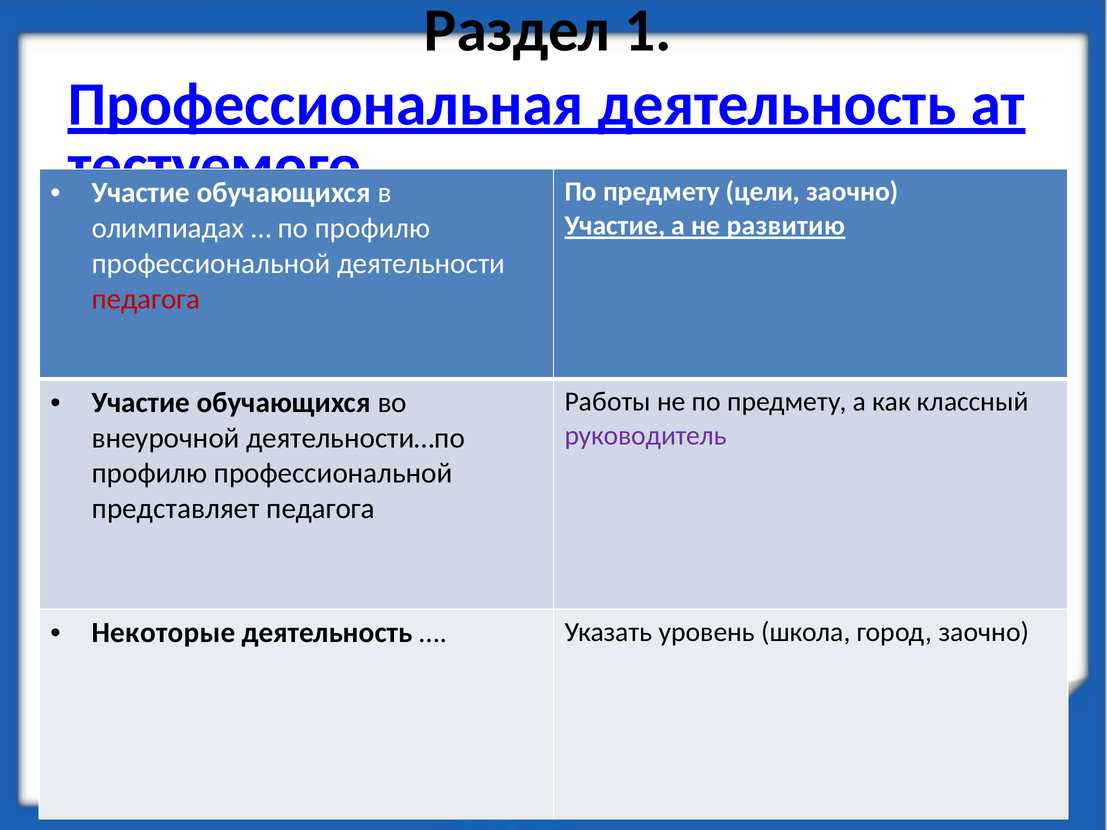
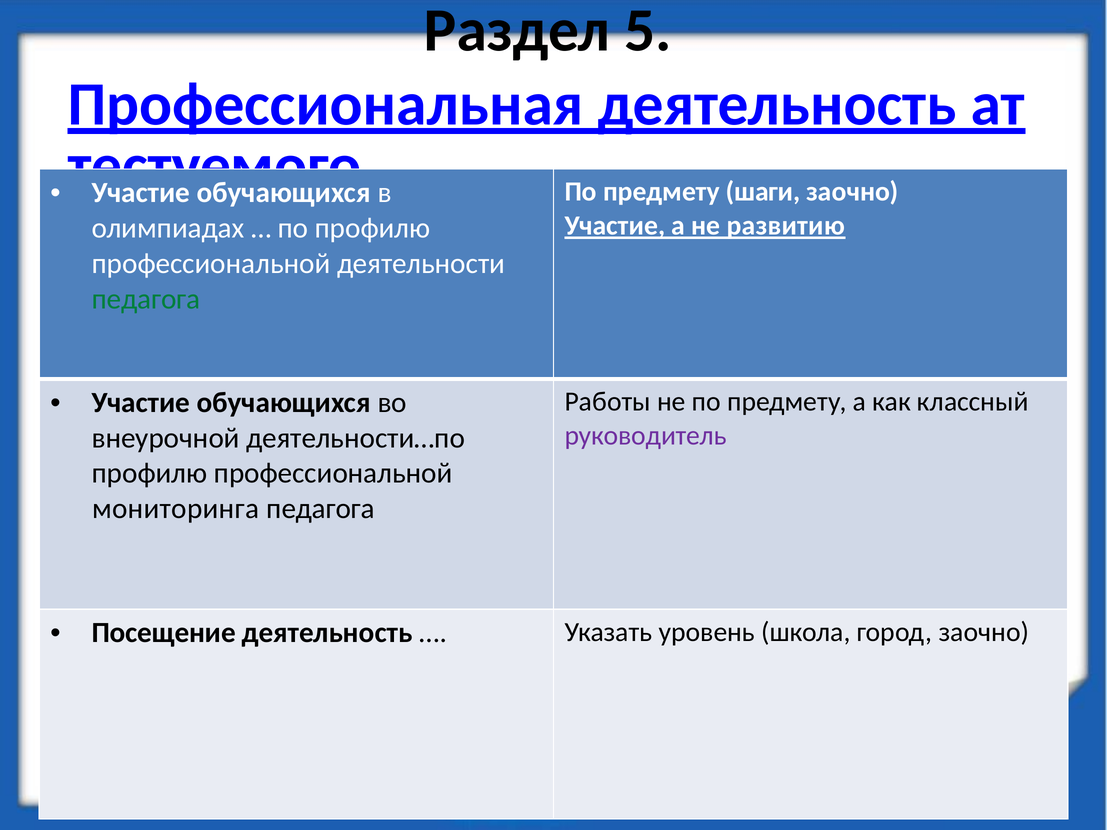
1: 1 -> 5 (648, 31)
цели: цели -> шаги (763, 192)
педагога colour: red -> green (146, 299)
представляет: представляет -> мониторинга (176, 509)
Некоторые: Некоторые -> Посещение (164, 633)
